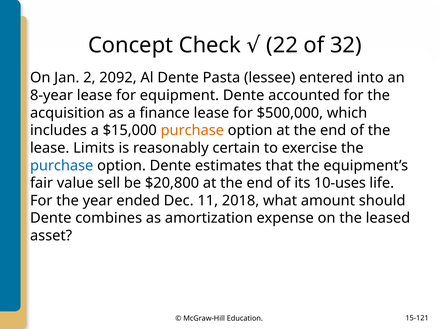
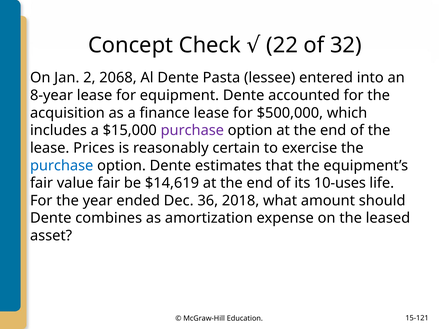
2092: 2092 -> 2068 (118, 78)
purchase colour: orange -> purple (192, 131)
Limits: Limits -> Prices (94, 148)
value sell: sell -> fair (109, 183)
$20,800: $20,800 -> $14,619 (172, 183)
11: 11 -> 36 (208, 201)
